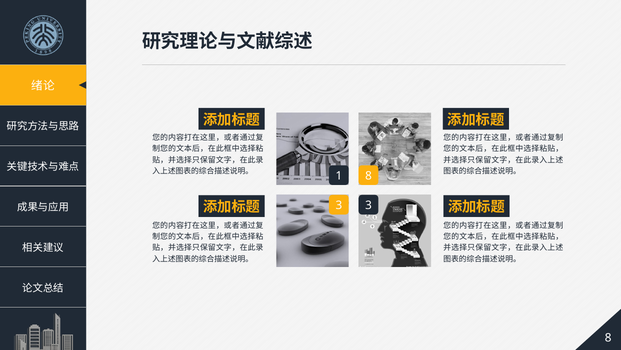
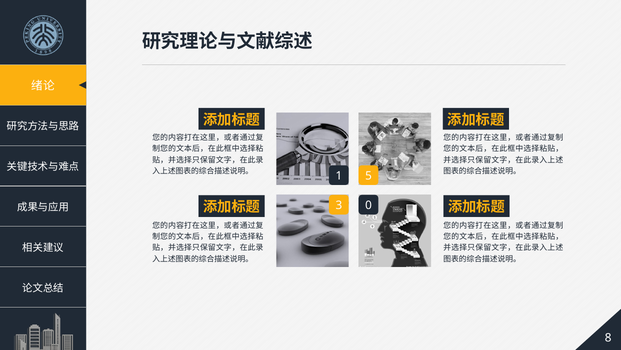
1 8: 8 -> 5 (368, 176)
3 3: 3 -> 0 (368, 205)
